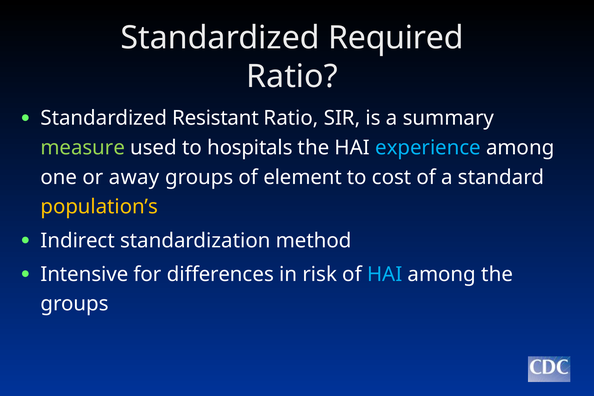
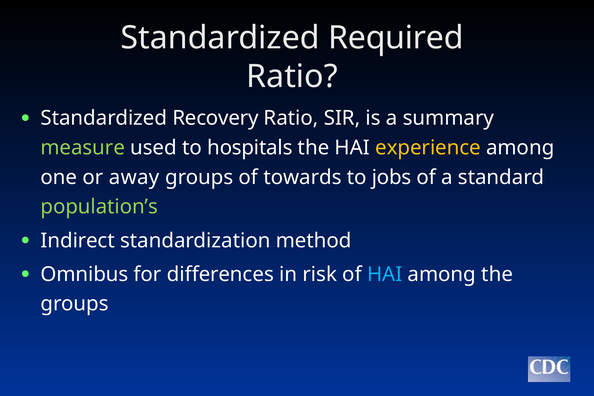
Resistant: Resistant -> Recovery (215, 118)
experience colour: light blue -> yellow (428, 148)
element: element -> towards (302, 177)
cost: cost -> jobs (392, 177)
population’s colour: yellow -> light green (99, 207)
Intensive: Intensive -> Omnibus (84, 274)
